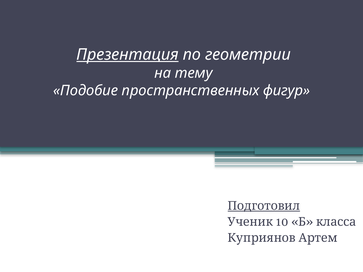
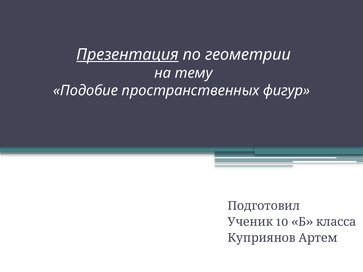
Подготовил underline: present -> none (264, 206)
